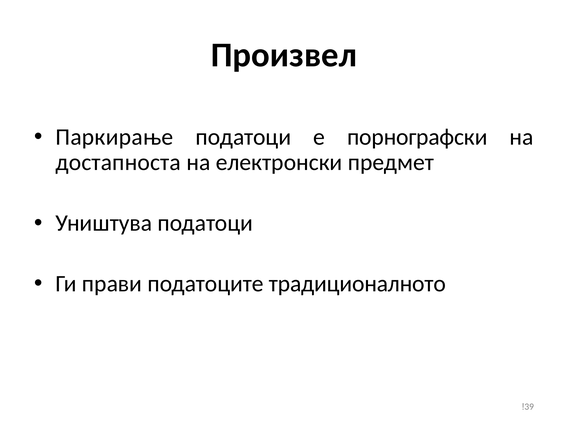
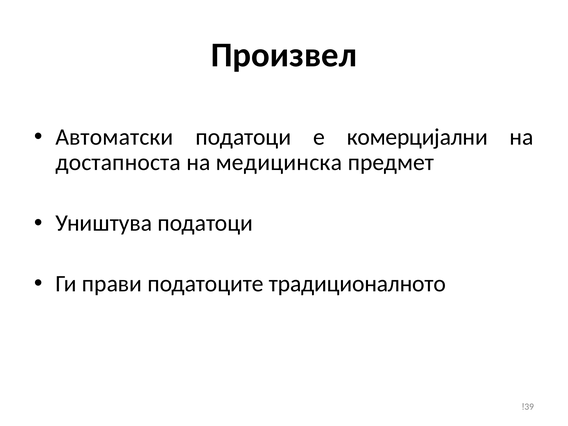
Паркирање: Паркирање -> Автоматски (114, 137)
порнографски: порнографски -> комерцијални (417, 137)
електронски: електронски -> медицинска (279, 163)
